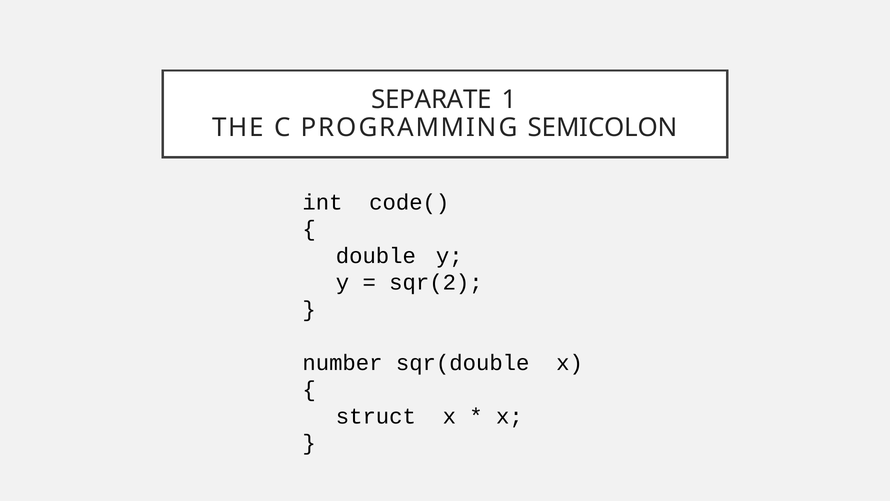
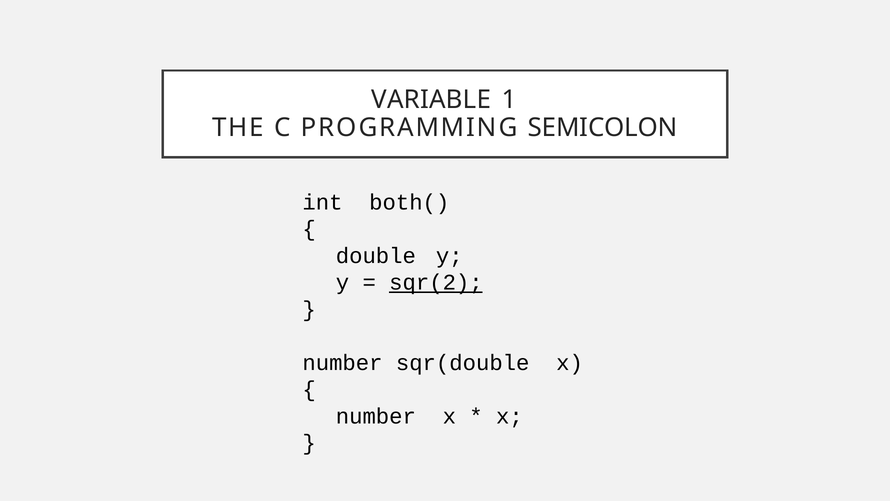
SEPARATE: SEPARATE -> VARIABLE (431, 100)
code(: code( -> both( (409, 202)
sqr(2 underline: none -> present (436, 282)
struct: struct -> number (376, 416)
